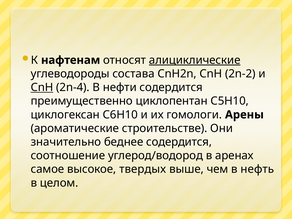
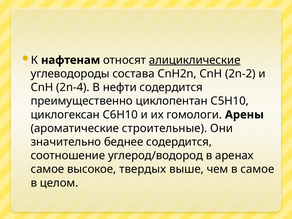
CnH underline: present -> none (42, 87)
строительстве: строительстве -> строительные (165, 128)
в нефть: нефть -> самое (257, 169)
